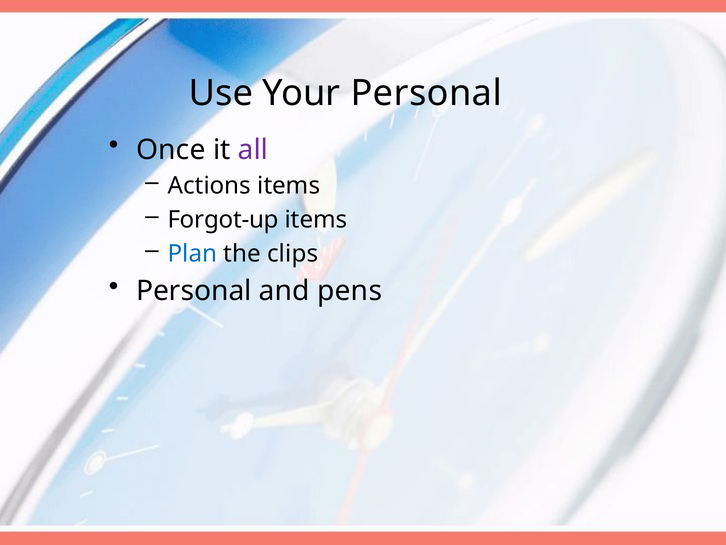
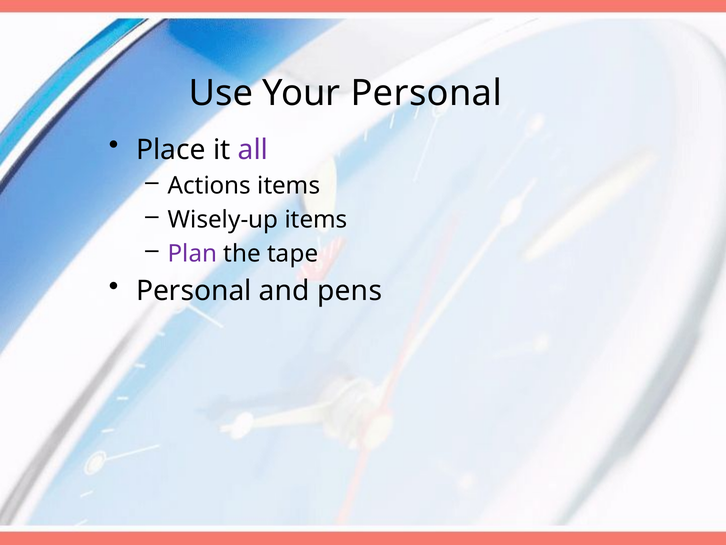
Once: Once -> Place (171, 150)
Forgot-up: Forgot-up -> Wisely-up (223, 220)
Plan colour: blue -> purple (193, 253)
clips: clips -> tape (293, 253)
